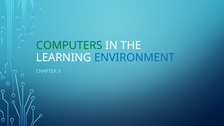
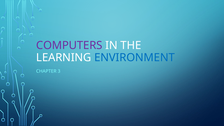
COMPUTERS colour: green -> purple (69, 45)
